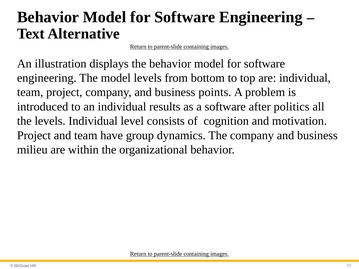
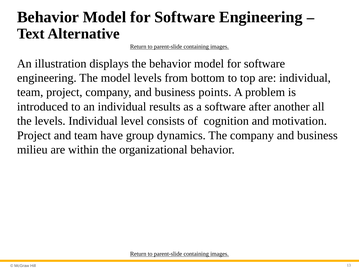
politics: politics -> another (292, 107)
